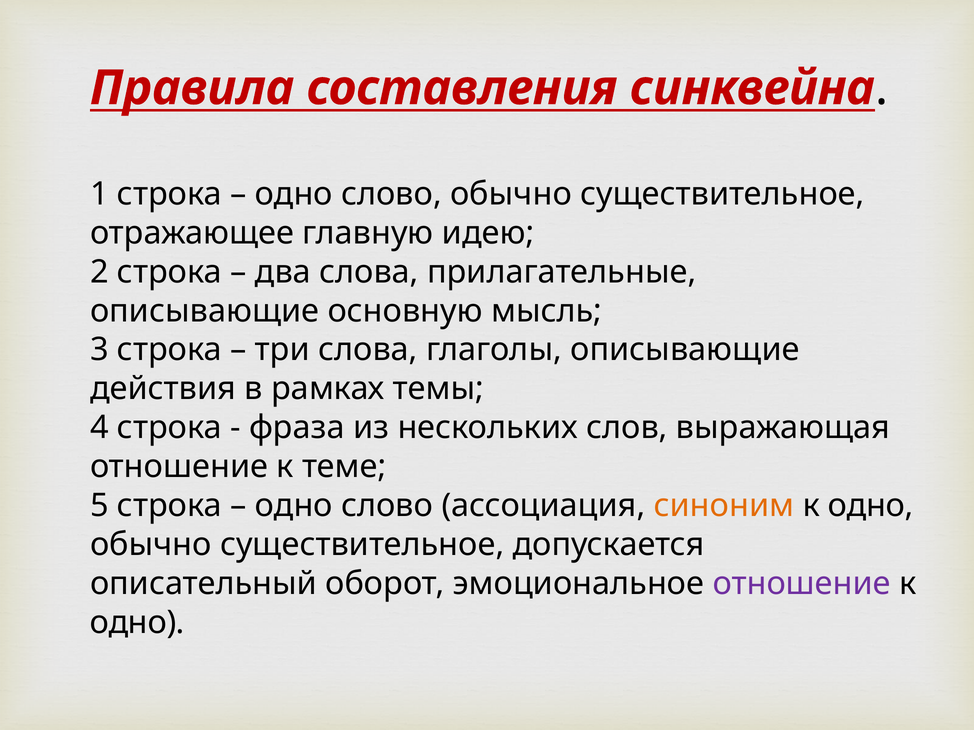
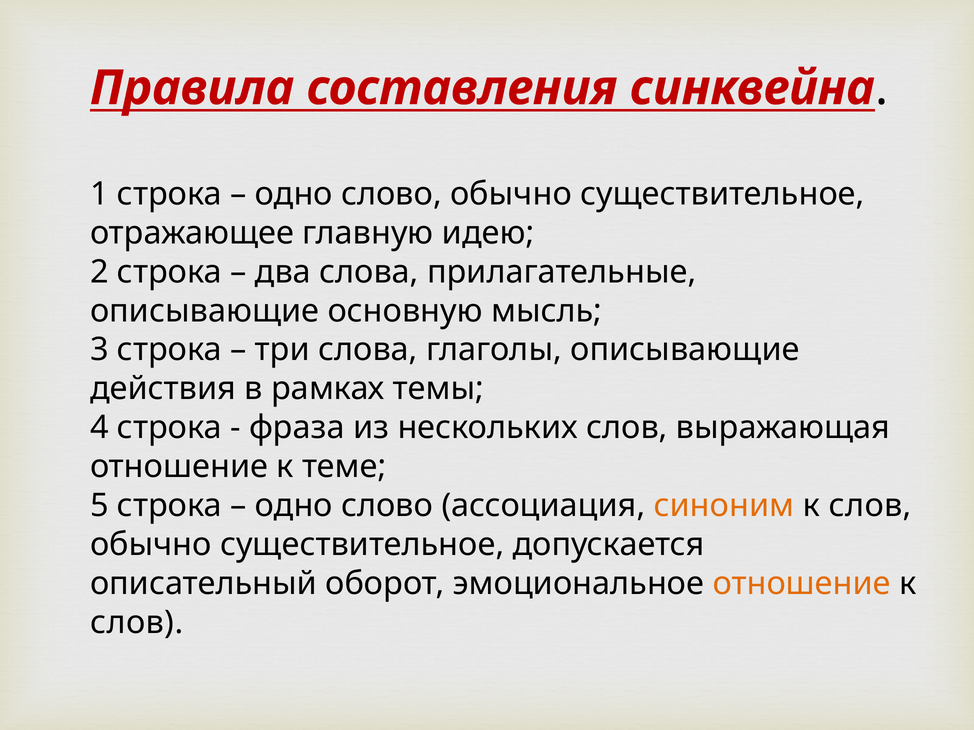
одно: одно -> слов (870, 506)
отношение colour: purple -> orange (802, 584)
одно: одно -> слов (137, 623)
